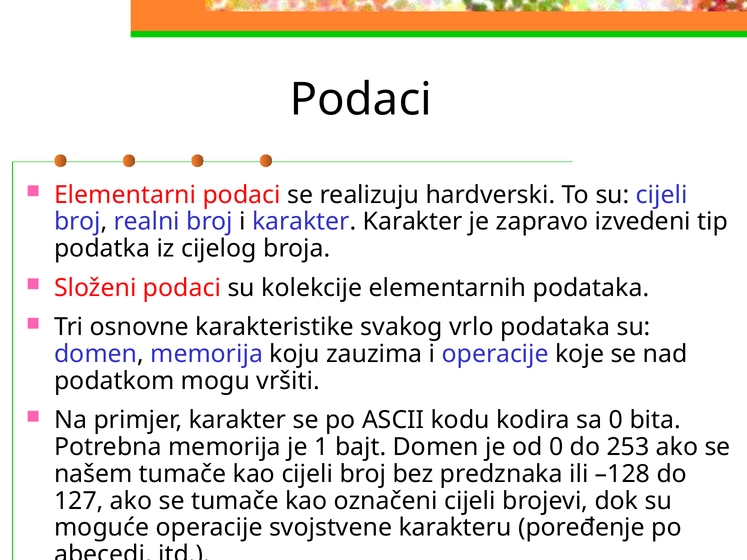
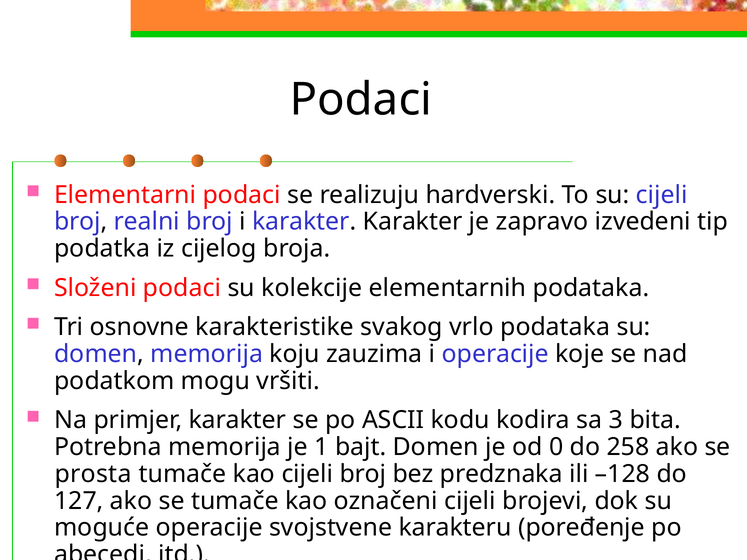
sa 0: 0 -> 3 (616, 420)
253: 253 -> 258 (628, 447)
našem: našem -> prosta (93, 474)
